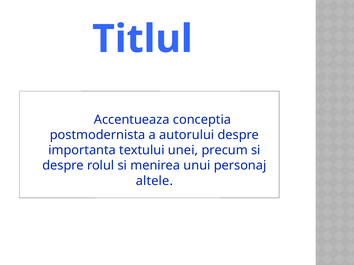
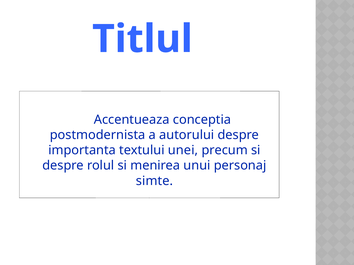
altele: altele -> simte (154, 181)
